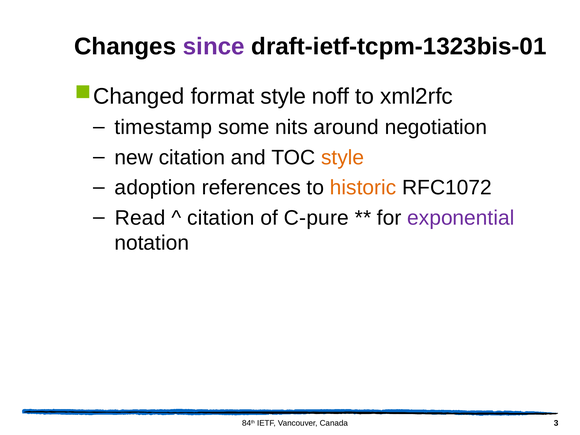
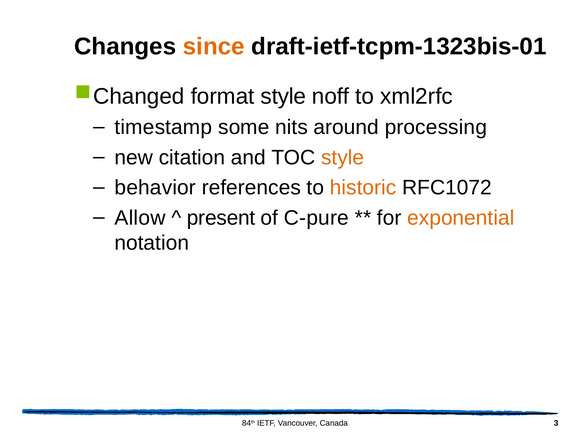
since colour: purple -> orange (214, 47)
negotiation: negotiation -> processing (436, 127)
adoption: adoption -> behavior (155, 188)
Read: Read -> Allow (140, 218)
citation: citation -> present (221, 218)
exponential colour: purple -> orange (461, 218)
